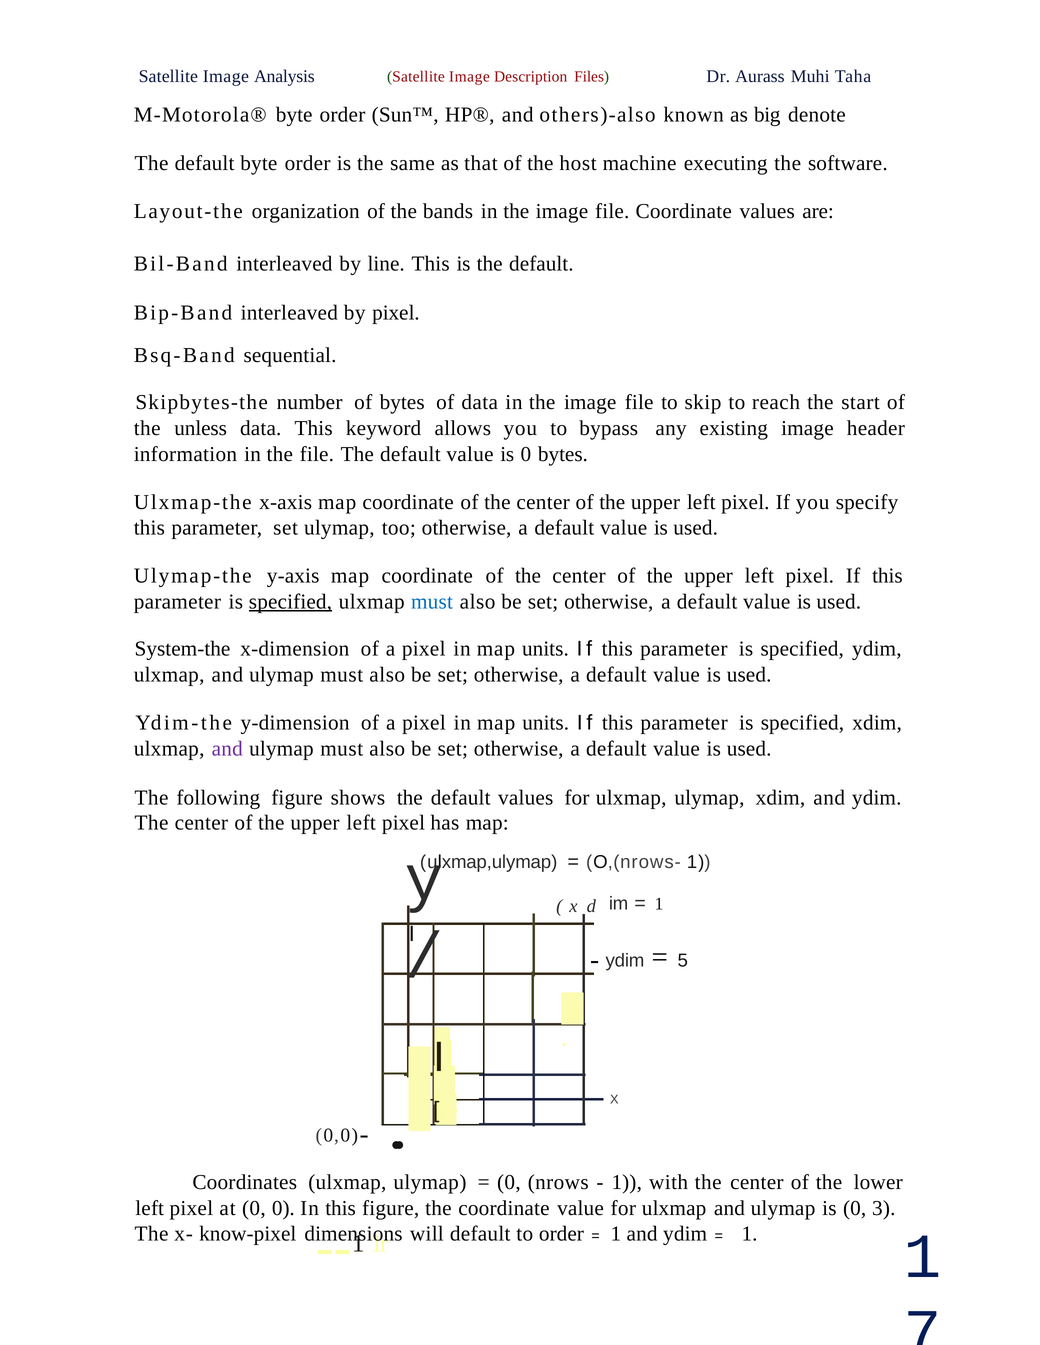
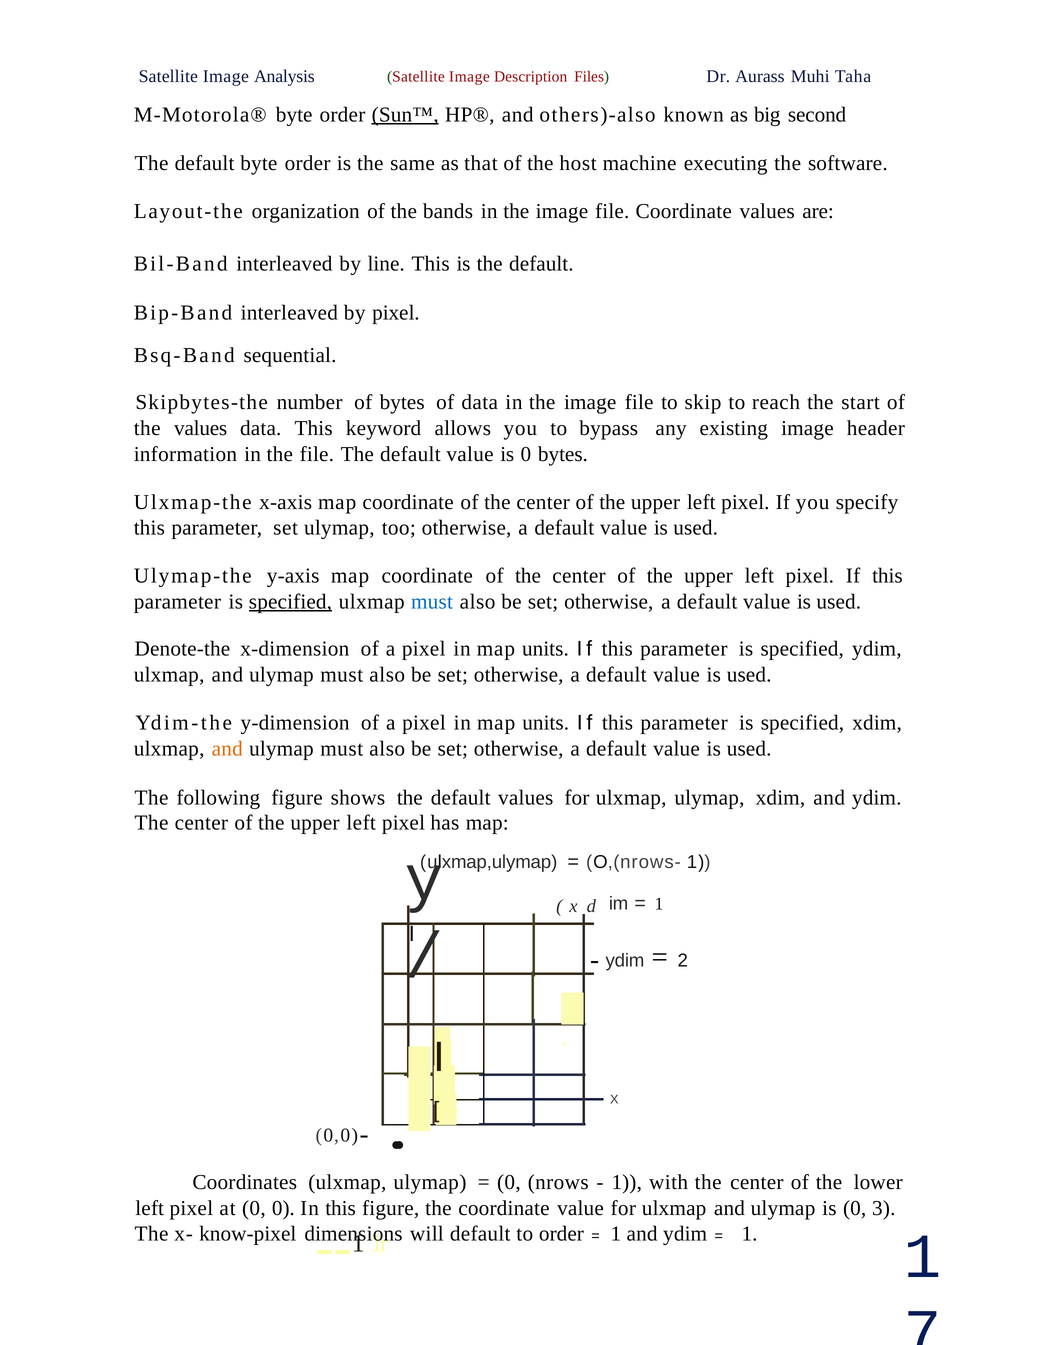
Sun™ underline: none -> present (405, 115)
denote: denote -> second (817, 115)
the unless: unless -> values (201, 429)
System-the: System-the -> Denote-the (182, 649)
and colour: purple -> orange (227, 749)
5: 5 -> 2 (683, 961)
